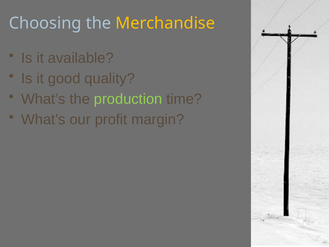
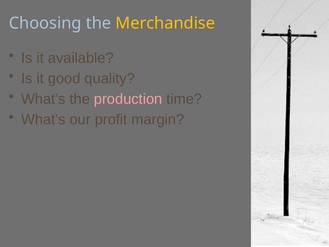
production colour: light green -> pink (128, 99)
